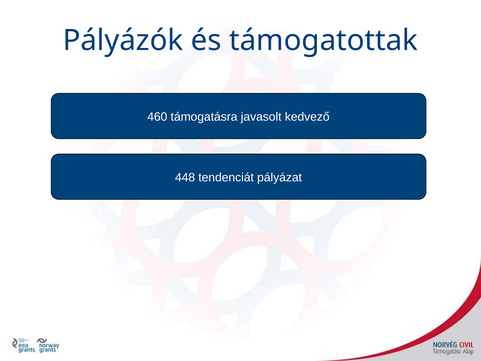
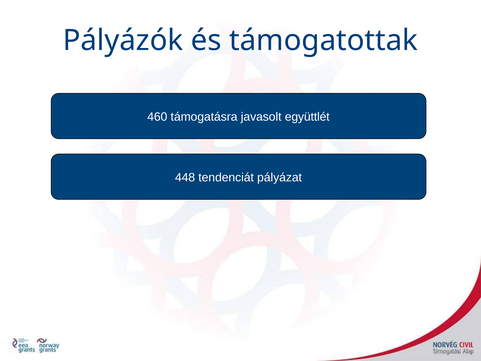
kedvező: kedvező -> együttlét (307, 117)
